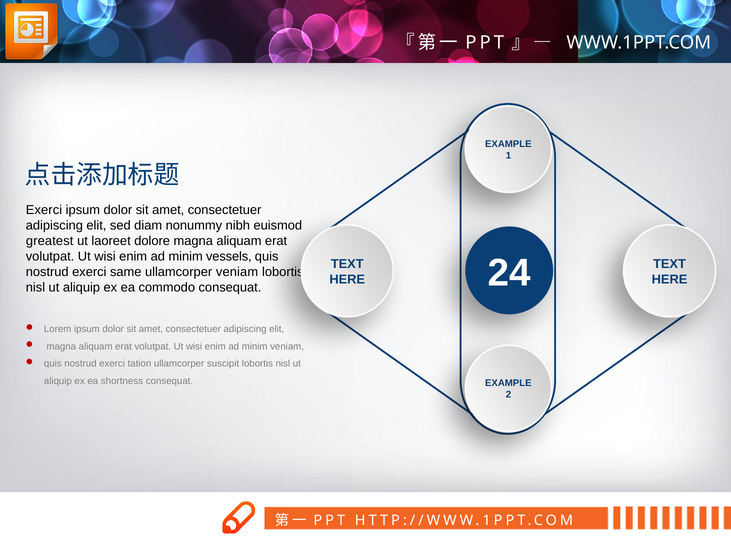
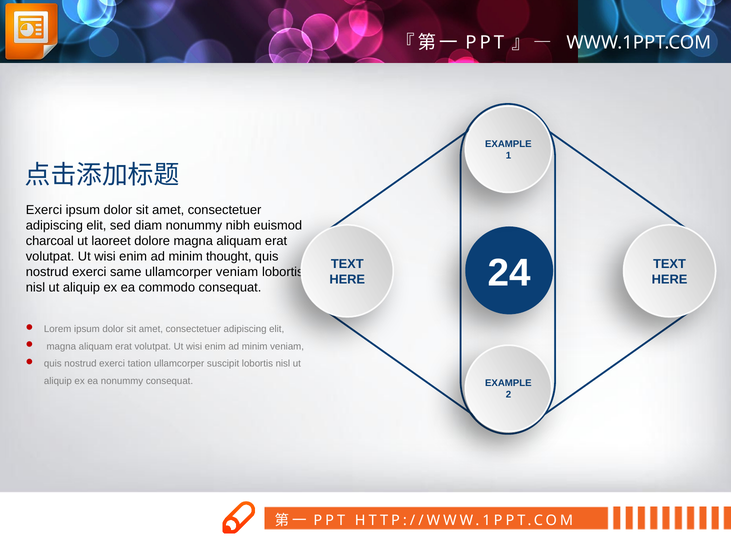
greatest: greatest -> charcoal (50, 241)
vessels: vessels -> thought (229, 257)
ea shortness: shortness -> nonummy (122, 381)
